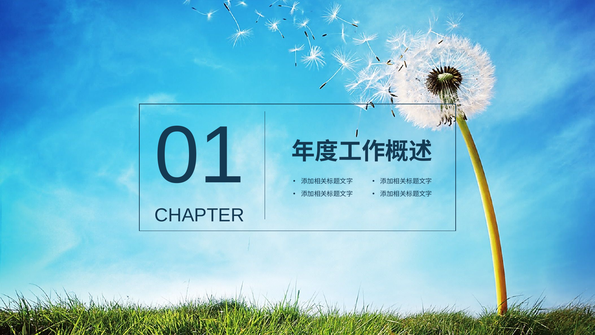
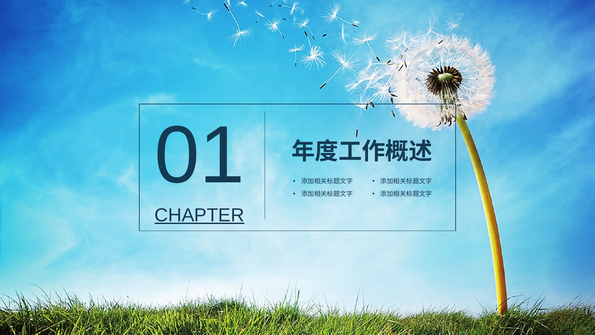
CHAPTER underline: none -> present (199, 215)
